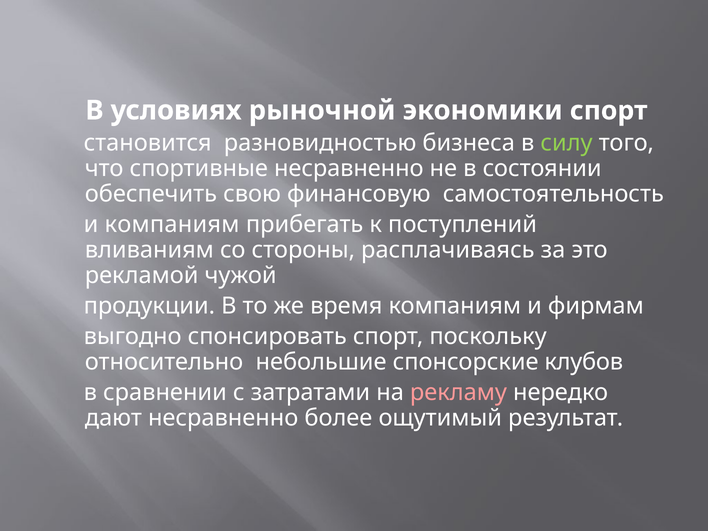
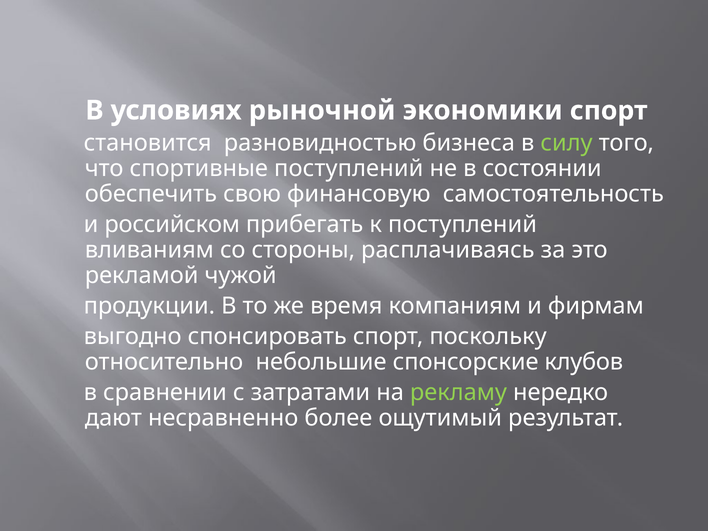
спортивные несравненно: несравненно -> поступлений (349, 169)
и компаниям: компаниям -> российском (172, 225)
рекламу colour: pink -> light green (458, 392)
